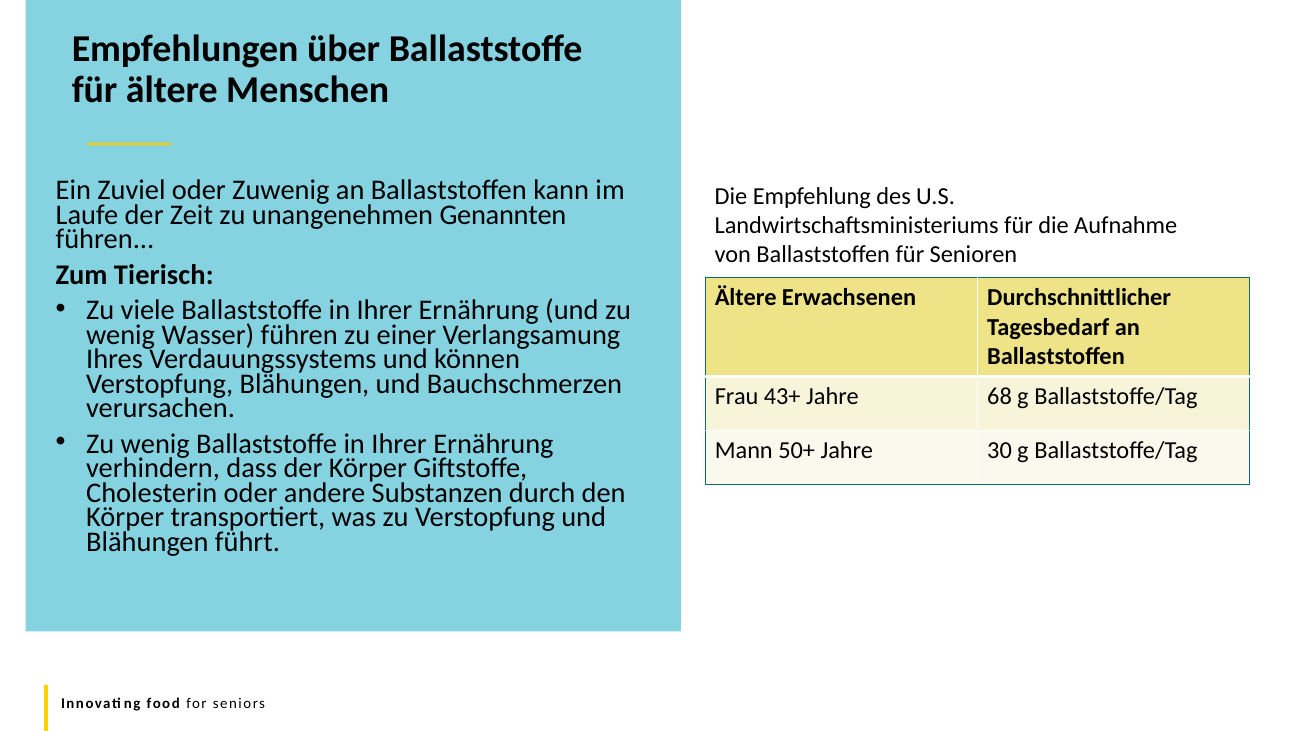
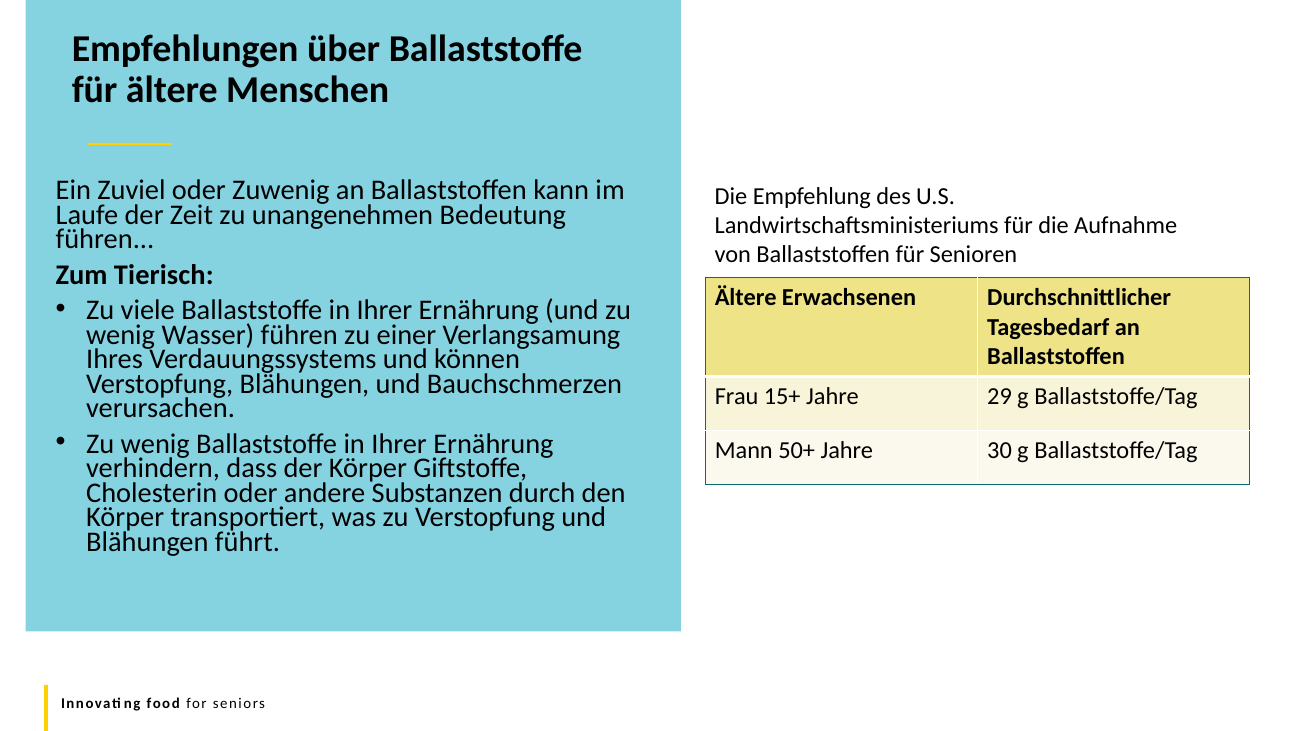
Genannten: Genannten -> Bedeutung (503, 215)
43+: 43+ -> 15+ (782, 396)
68: 68 -> 29 (1000, 396)
